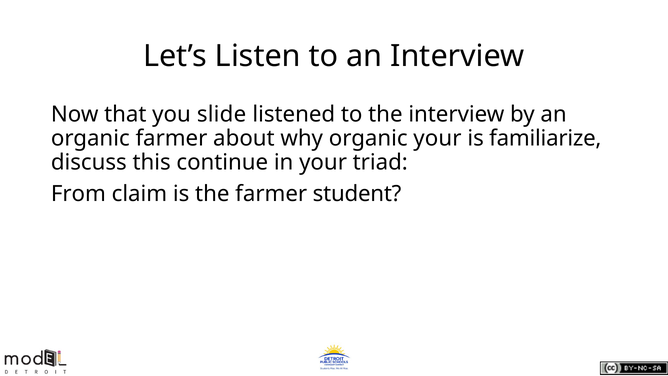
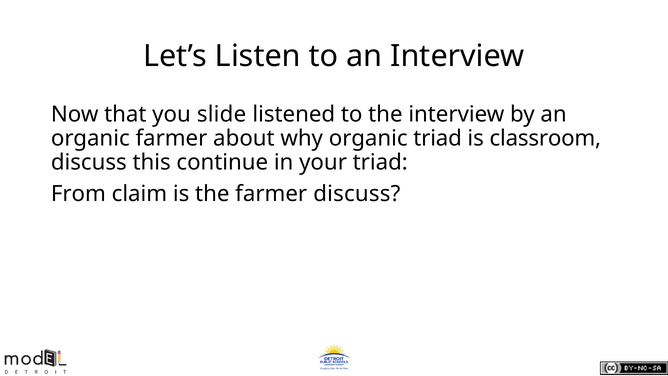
organic your: your -> triad (438, 138)
familiarize: familiarize -> classroom (545, 138)
farmer student: student -> discuss (357, 194)
